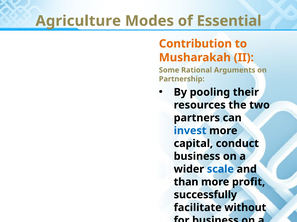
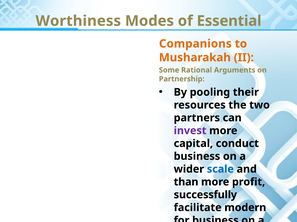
Agriculture: Agriculture -> Worthiness (78, 21)
Contribution: Contribution -> Companions (195, 44)
invest colour: blue -> purple (190, 131)
without: without -> modern (245, 208)
